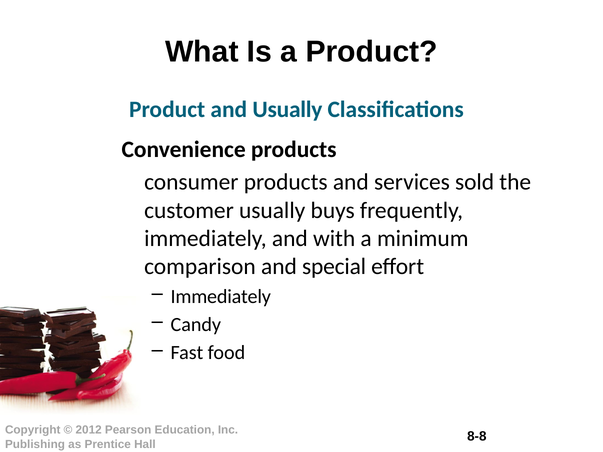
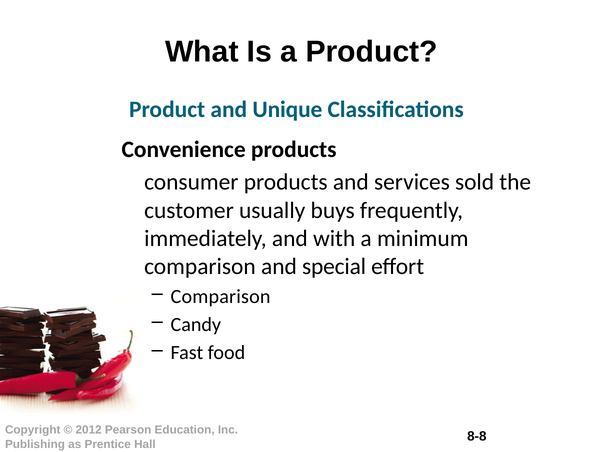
and Usually: Usually -> Unique (287, 110)
Immediately: Immediately -> Comparison (221, 297)
